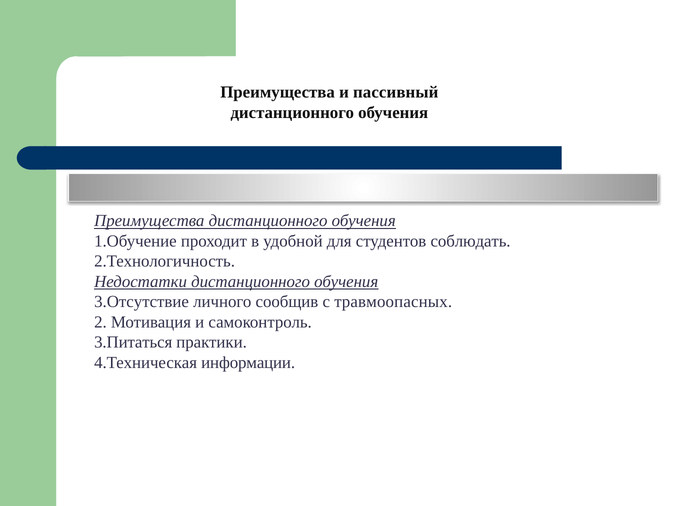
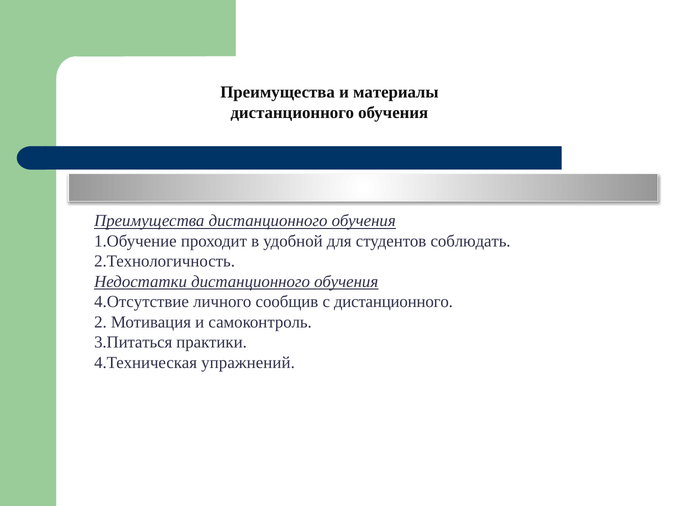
пассивный: пассивный -> материалы (396, 92)
3.Отсутствие: 3.Отсутствие -> 4.Отсутствие (142, 302)
с травмоопасных: травмоопасных -> дистанционного (393, 302)
информации: информации -> упражнений (248, 362)
